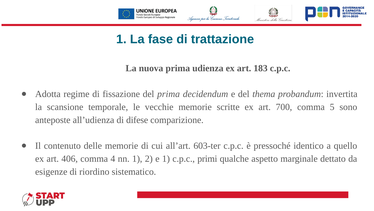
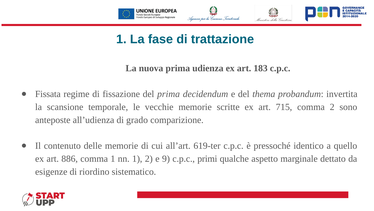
Adotta: Adotta -> Fissata (48, 94)
700: 700 -> 715 (284, 107)
comma 5: 5 -> 2 (332, 107)
difese: difese -> grado (137, 120)
603-ter: 603-ter -> 619-ter (207, 145)
406: 406 -> 886 (70, 158)
comma 4: 4 -> 1 (113, 158)
e 1: 1 -> 9 (166, 158)
